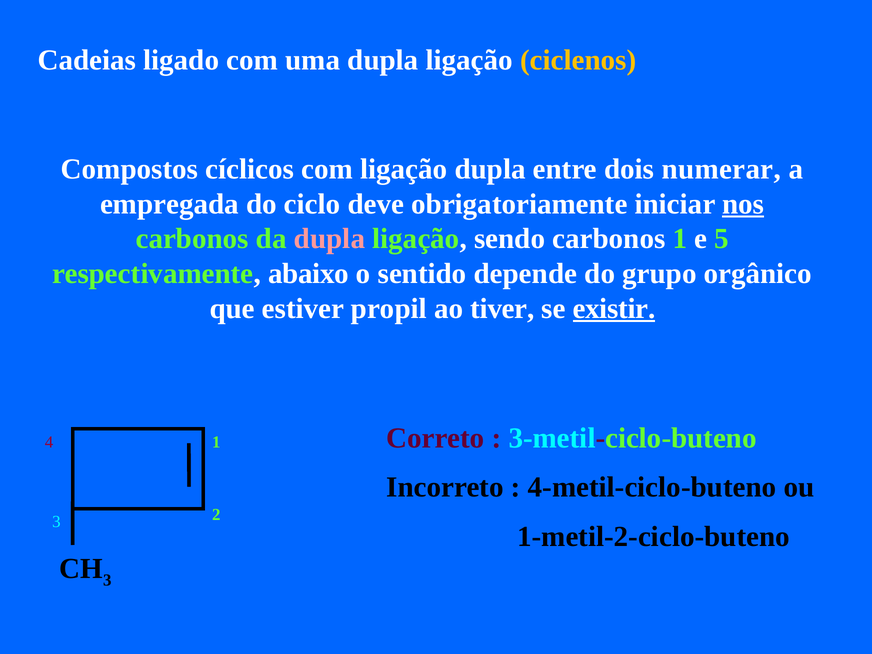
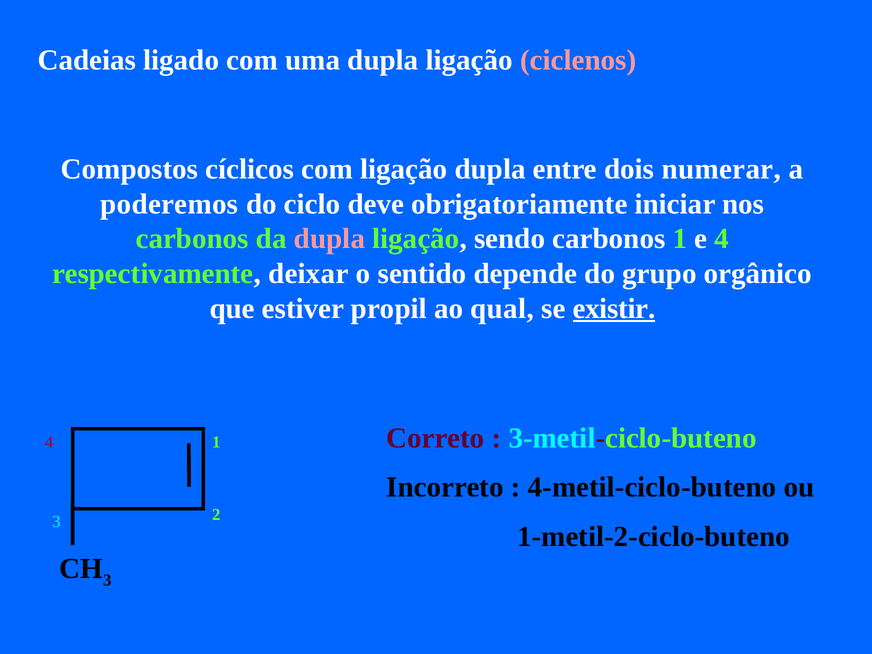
ciclenos colour: yellow -> pink (578, 60)
empregada: empregada -> poderemos (169, 204)
nos underline: present -> none (743, 204)
e 5: 5 -> 4 (722, 239)
abaixo: abaixo -> deixar (308, 274)
tiver: tiver -> qual (502, 309)
